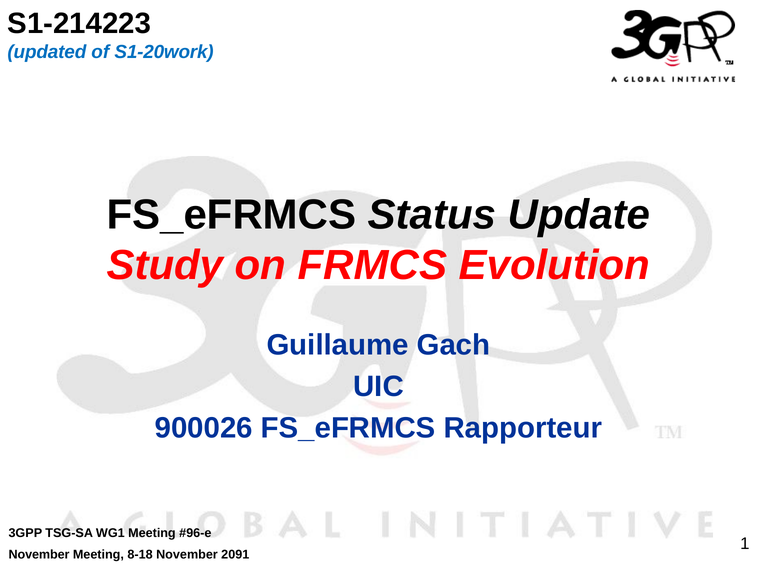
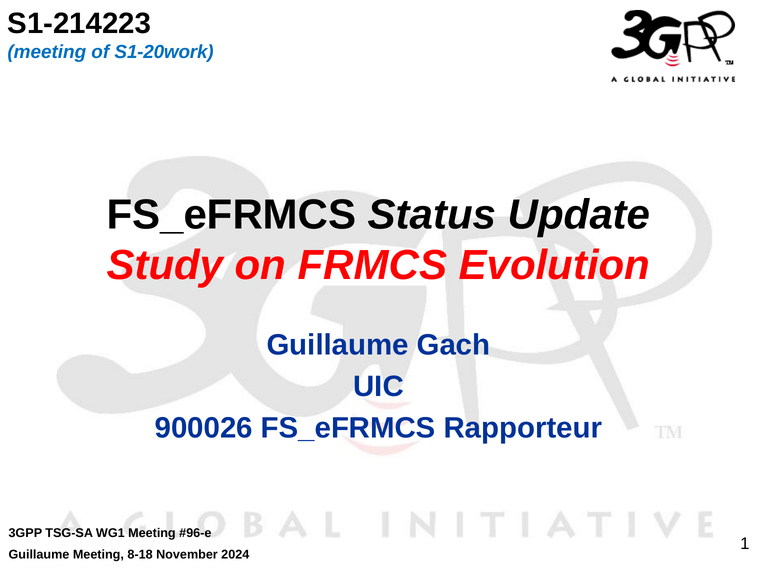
updated: updated -> meeting (47, 52)
November: November -> Guillaume (39, 554)
2091: 2091 -> 2024 (235, 554)
